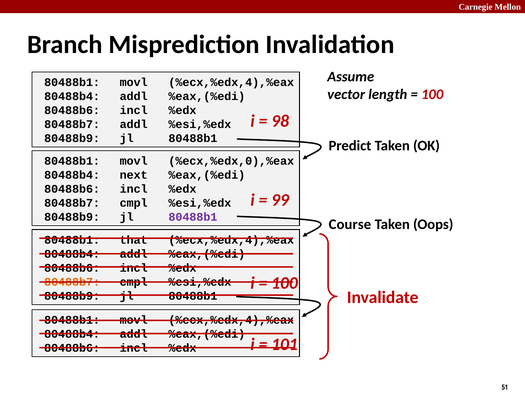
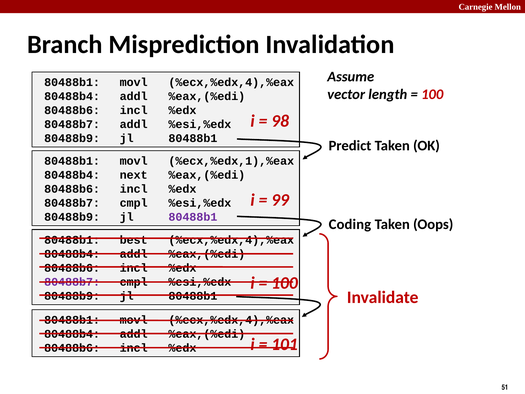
%ecx,%edx,0),%eax: %ecx,%edx,0),%eax -> %ecx,%edx,1),%eax (231, 161)
Course: Course -> Coding (350, 224)
that: that -> best (134, 240)
80488b7 colour: orange -> purple (72, 282)
